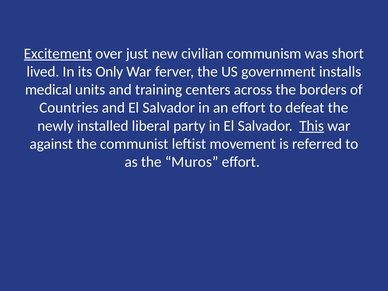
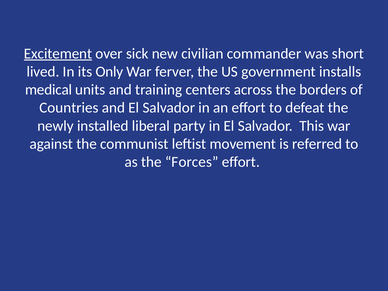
just: just -> sick (137, 54)
communism: communism -> commander (264, 54)
This underline: present -> none (312, 126)
Muros: Muros -> Forces (192, 162)
